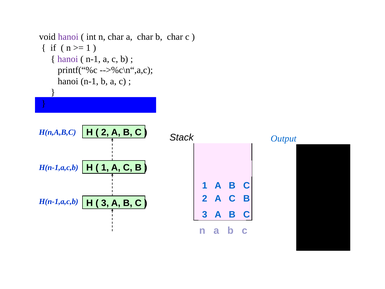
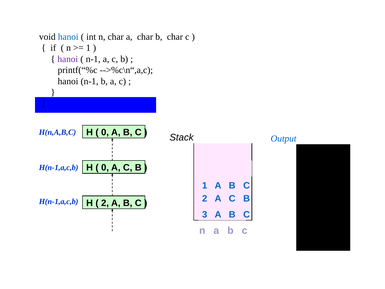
hanoi colour: purple -> blue (68, 37)
2: 2 -> 0 (105, 132)
1: 1 -> 0 (105, 167)
3: 3 -> 2 (105, 203)
